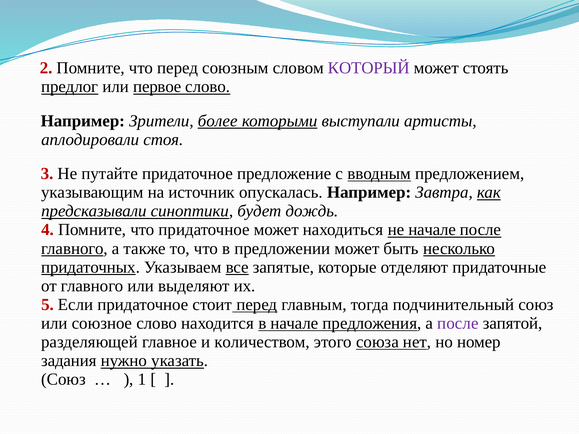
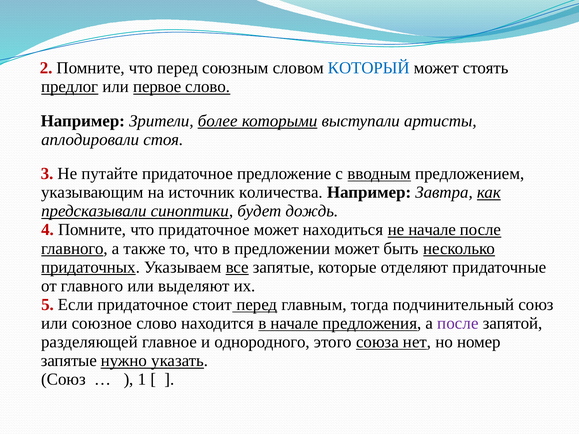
КОТОРЫЙ colour: purple -> blue (369, 68)
опускалась: опускалась -> количества (281, 192)
количеством: количеством -> однородного (262, 342)
задания: задания -> запятые (69, 361)
